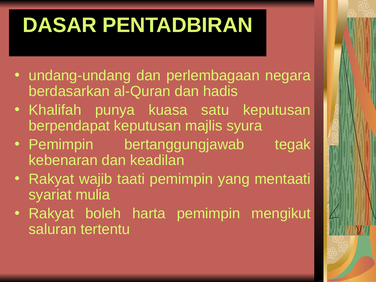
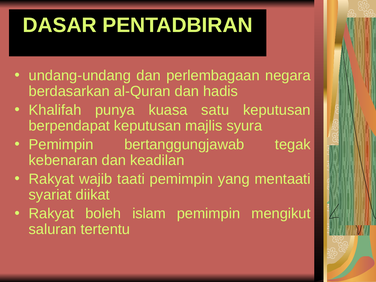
mulia: mulia -> diikat (93, 195)
harta: harta -> islam (149, 214)
